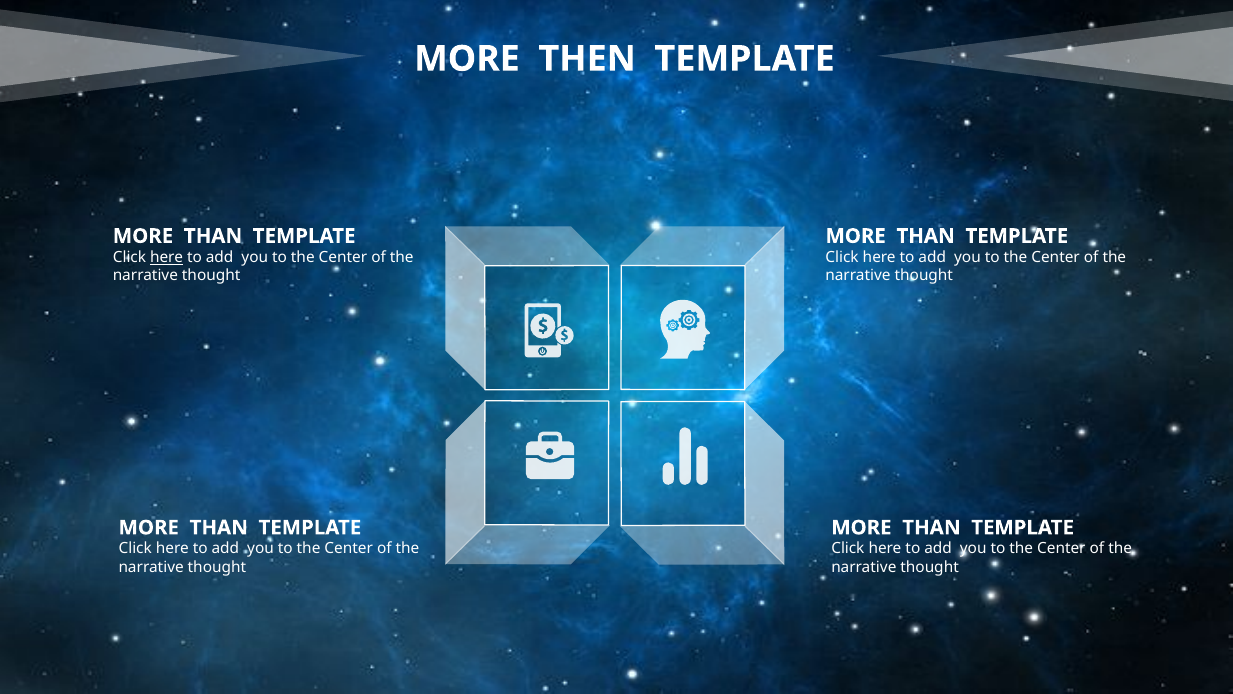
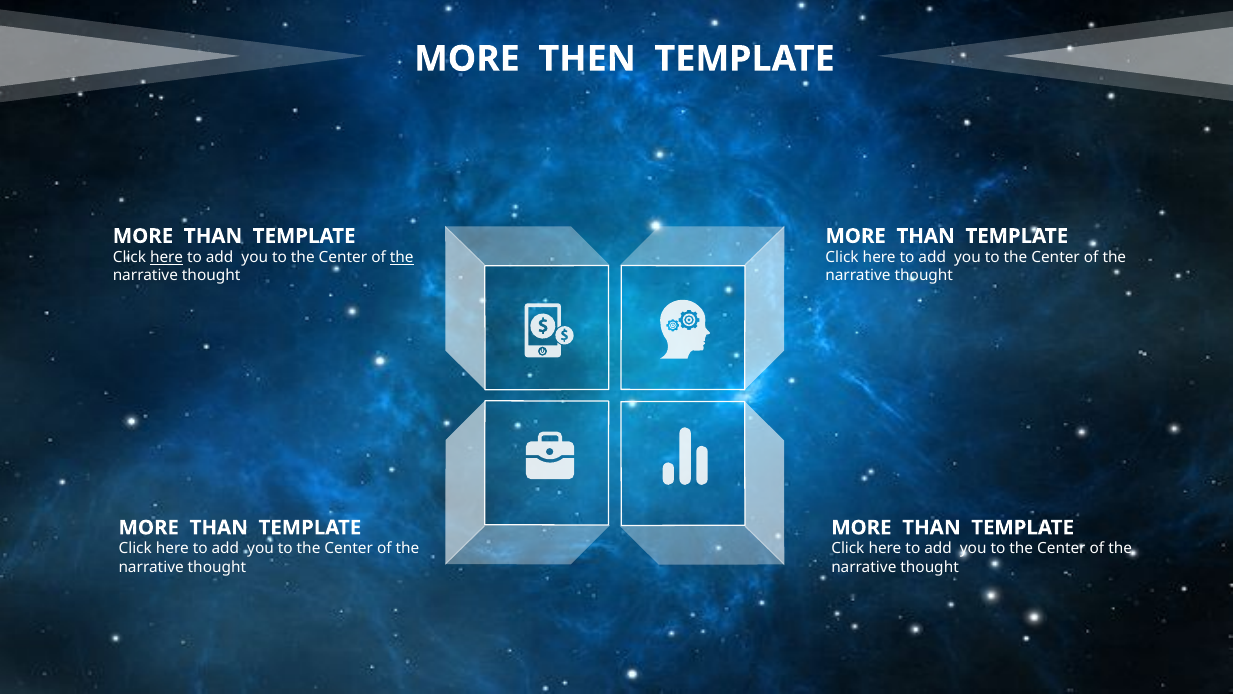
the underline: none -> present (402, 257)
